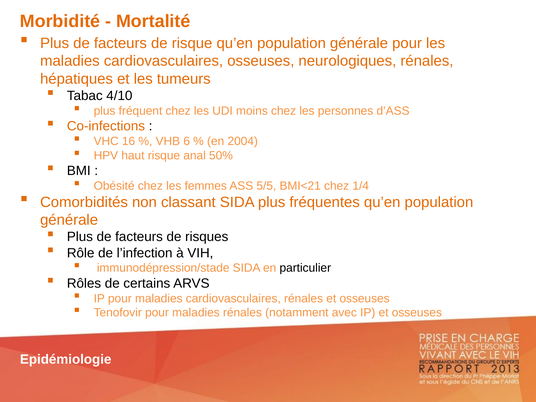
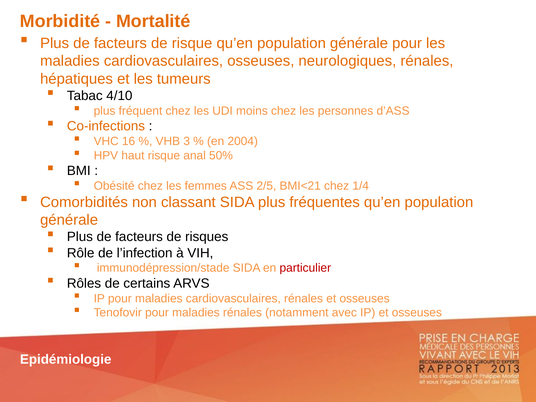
6: 6 -> 3 (187, 141)
5/5: 5/5 -> 2/5 (266, 186)
particulier colour: black -> red (305, 268)
